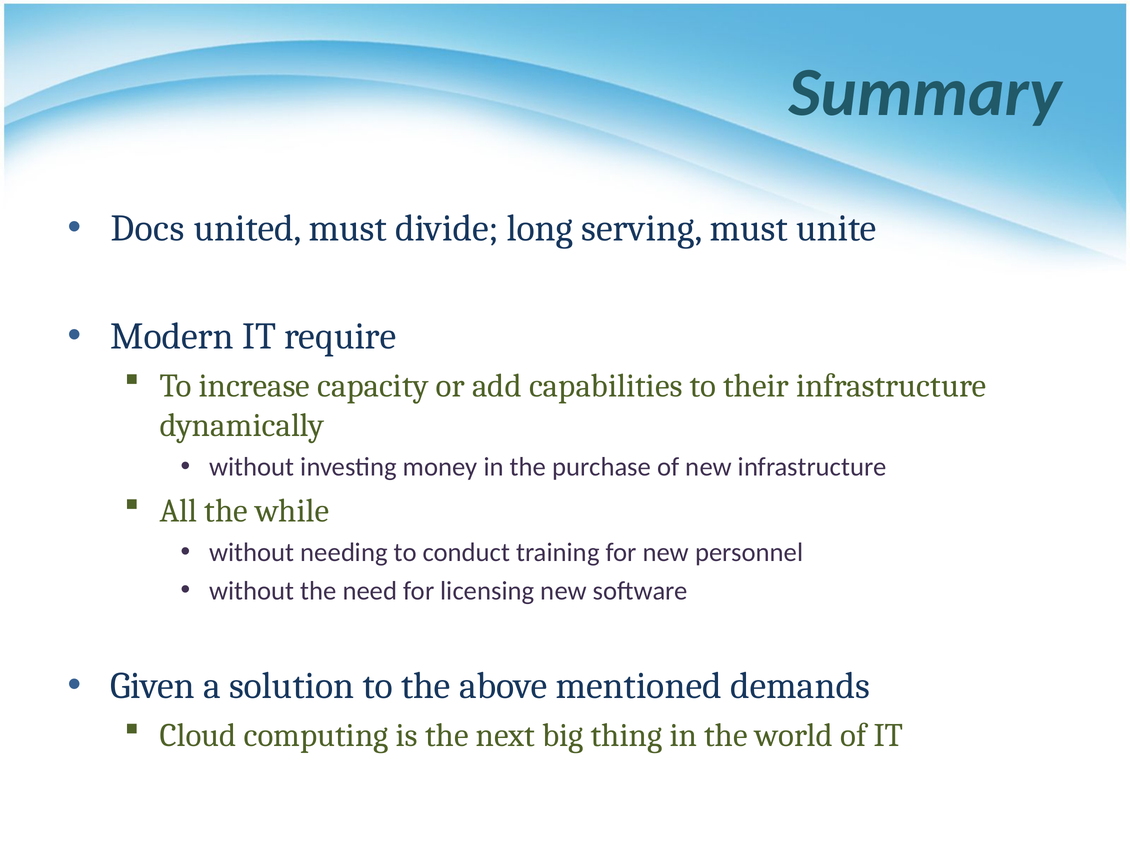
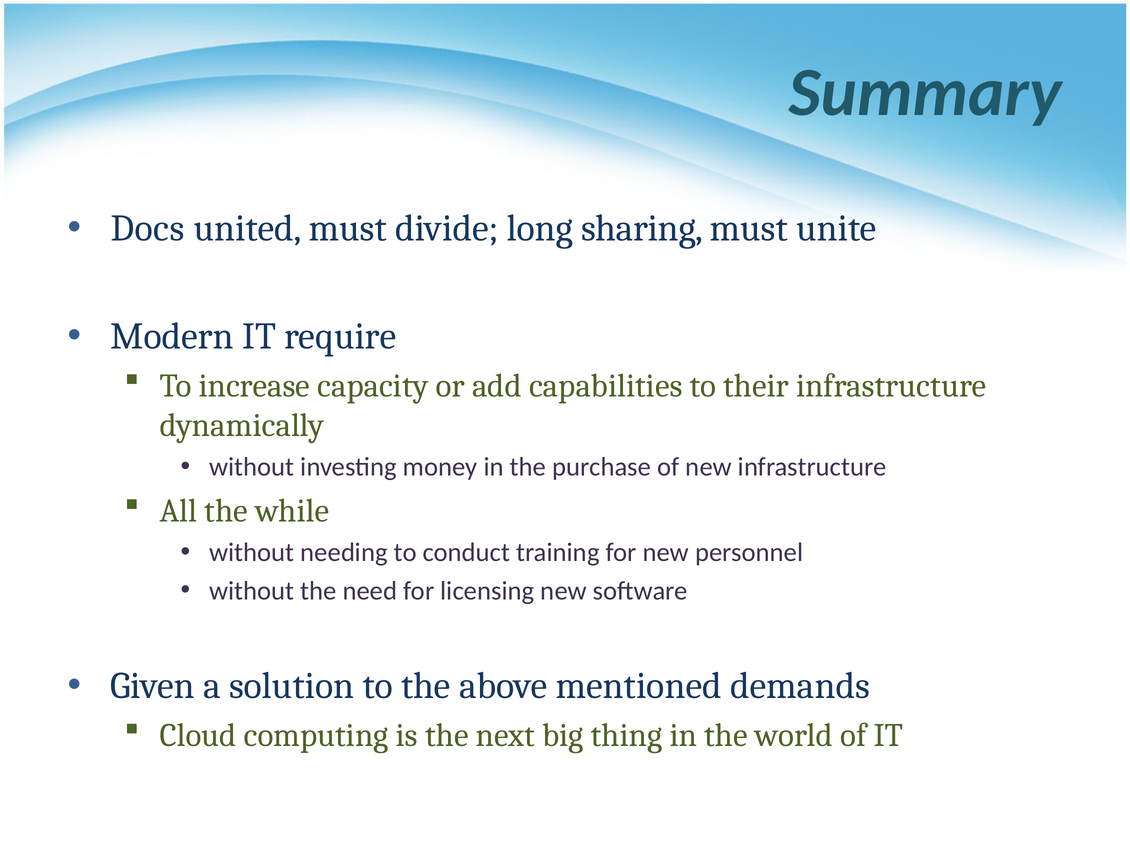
serving: serving -> sharing (642, 229)
